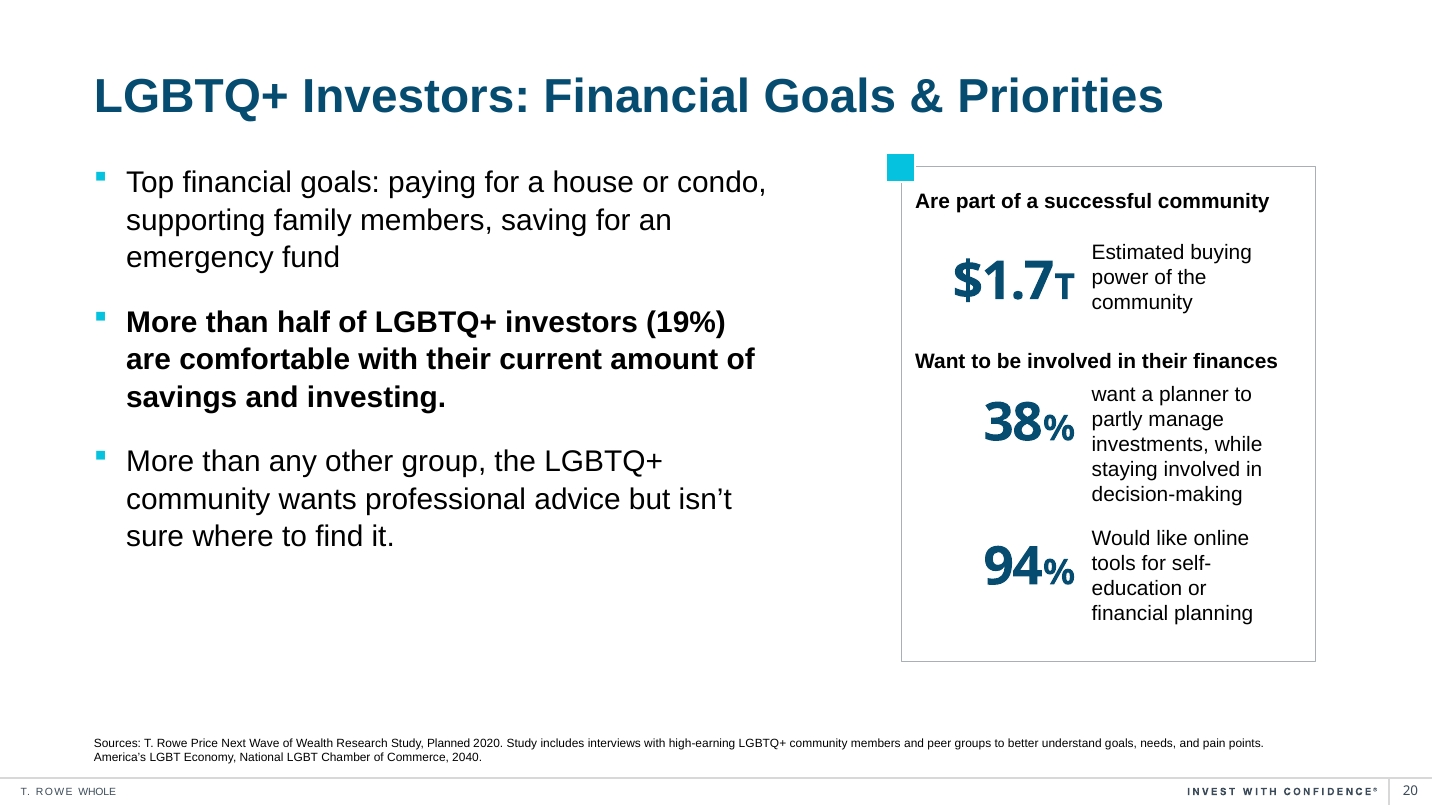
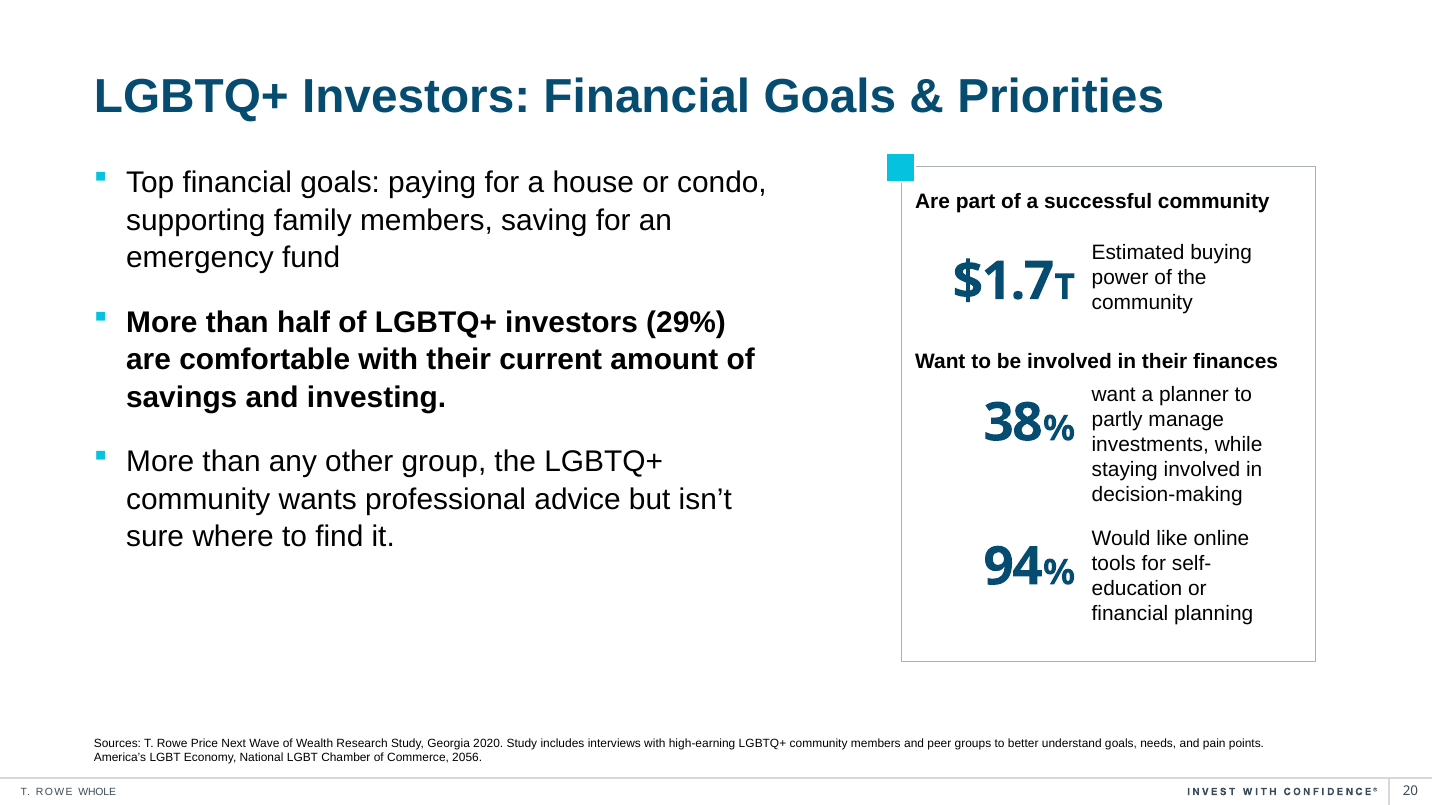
19%: 19% -> 29% (686, 323)
Planned: Planned -> Georgia (449, 744)
2040: 2040 -> 2056 (467, 758)
